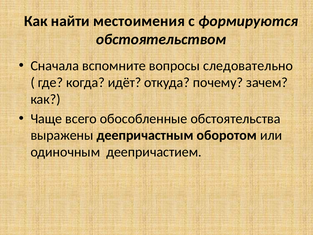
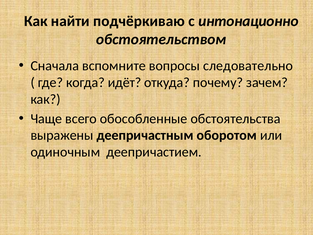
местоимения: местоимения -> подчёркиваю (139, 21)
формируются: формируются -> интонационно (248, 21)
